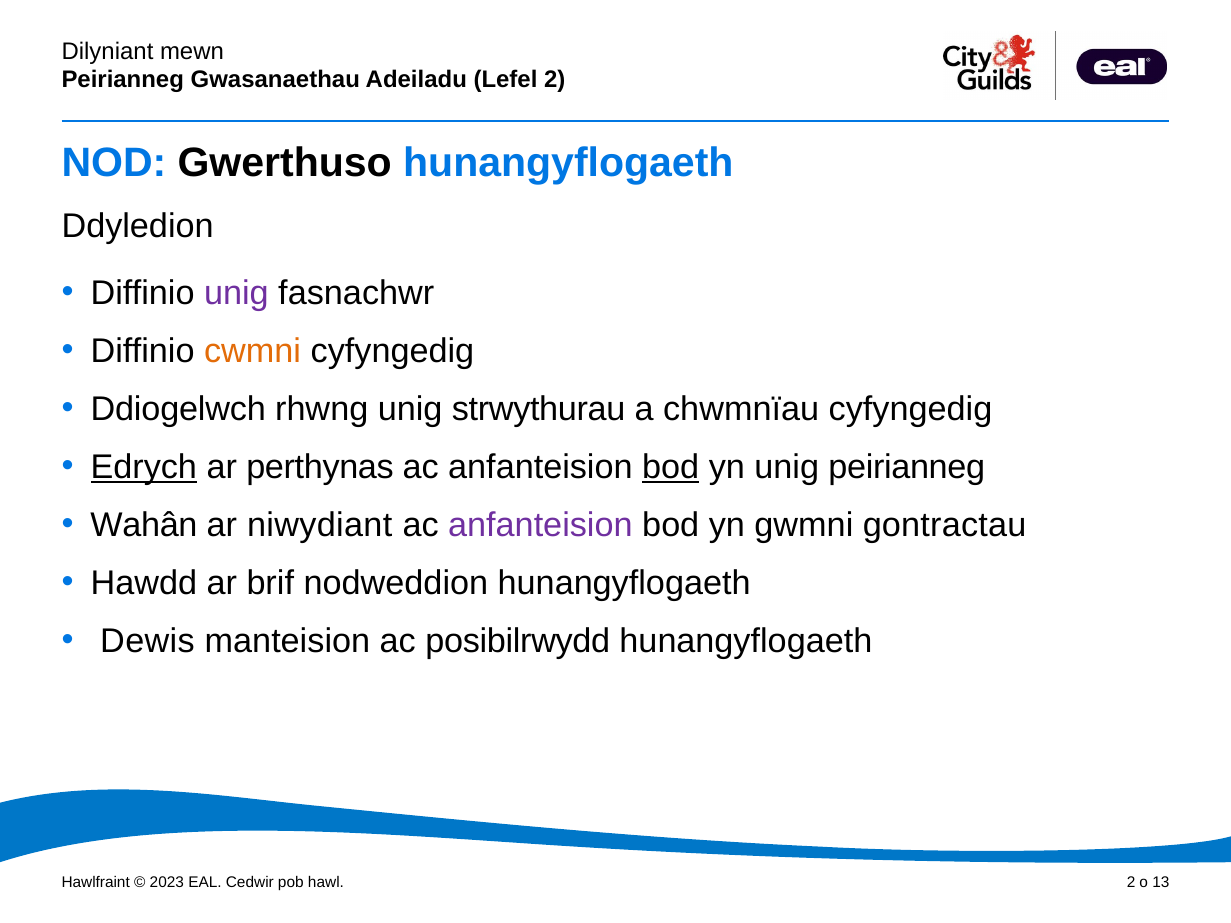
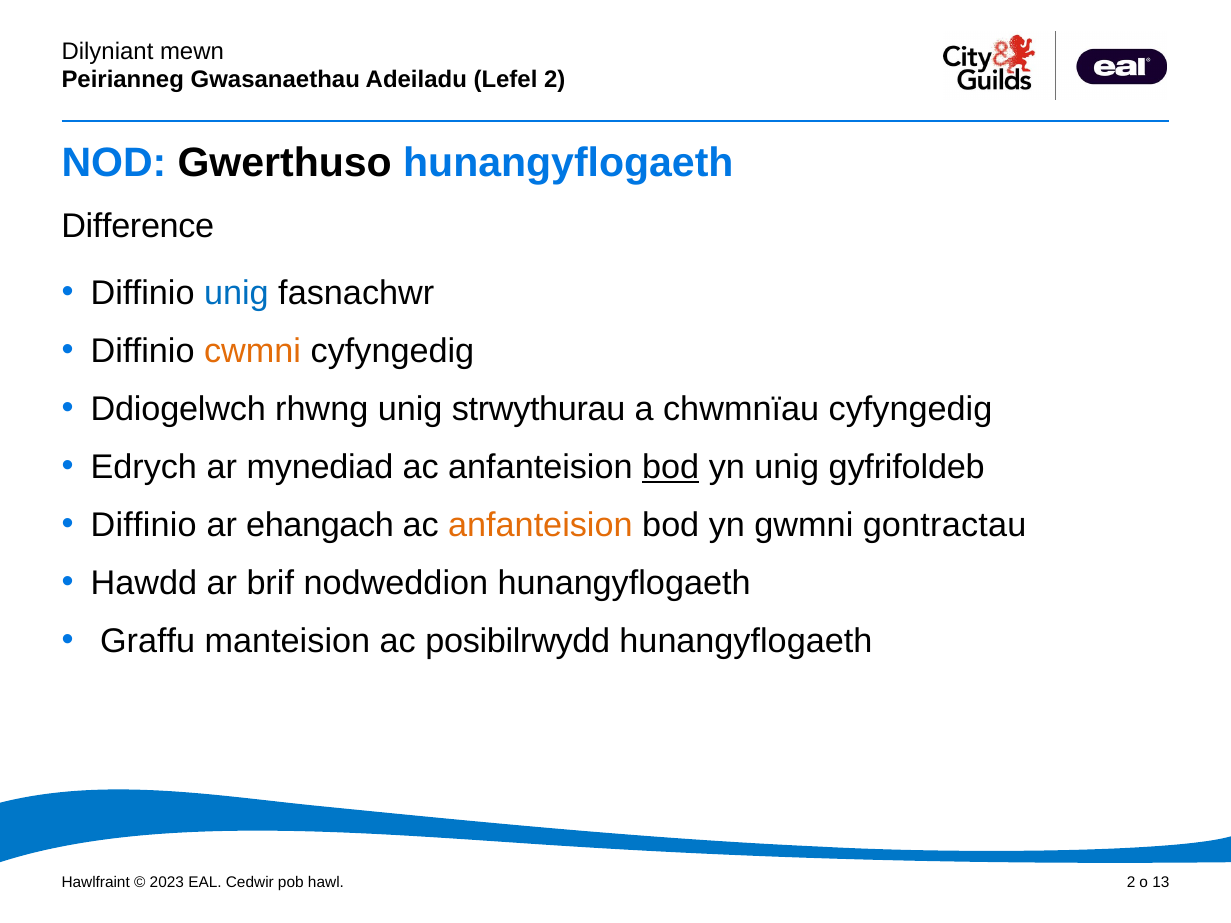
Ddyledion: Ddyledion -> Difference (138, 226)
unig colour: purple -> blue (236, 293)
Edrych underline: present -> none (144, 467)
perthynas: perthynas -> mynediad (320, 467)
unig peirianneg: peirianneg -> gyfrifoldeb (907, 467)
Wahân: Wahân -> Diffinio (144, 526)
niwydiant: niwydiant -> ehangach (320, 526)
anfanteision colour: purple -> orange (540, 526)
Dewis: Dewis -> Graffu (148, 642)
